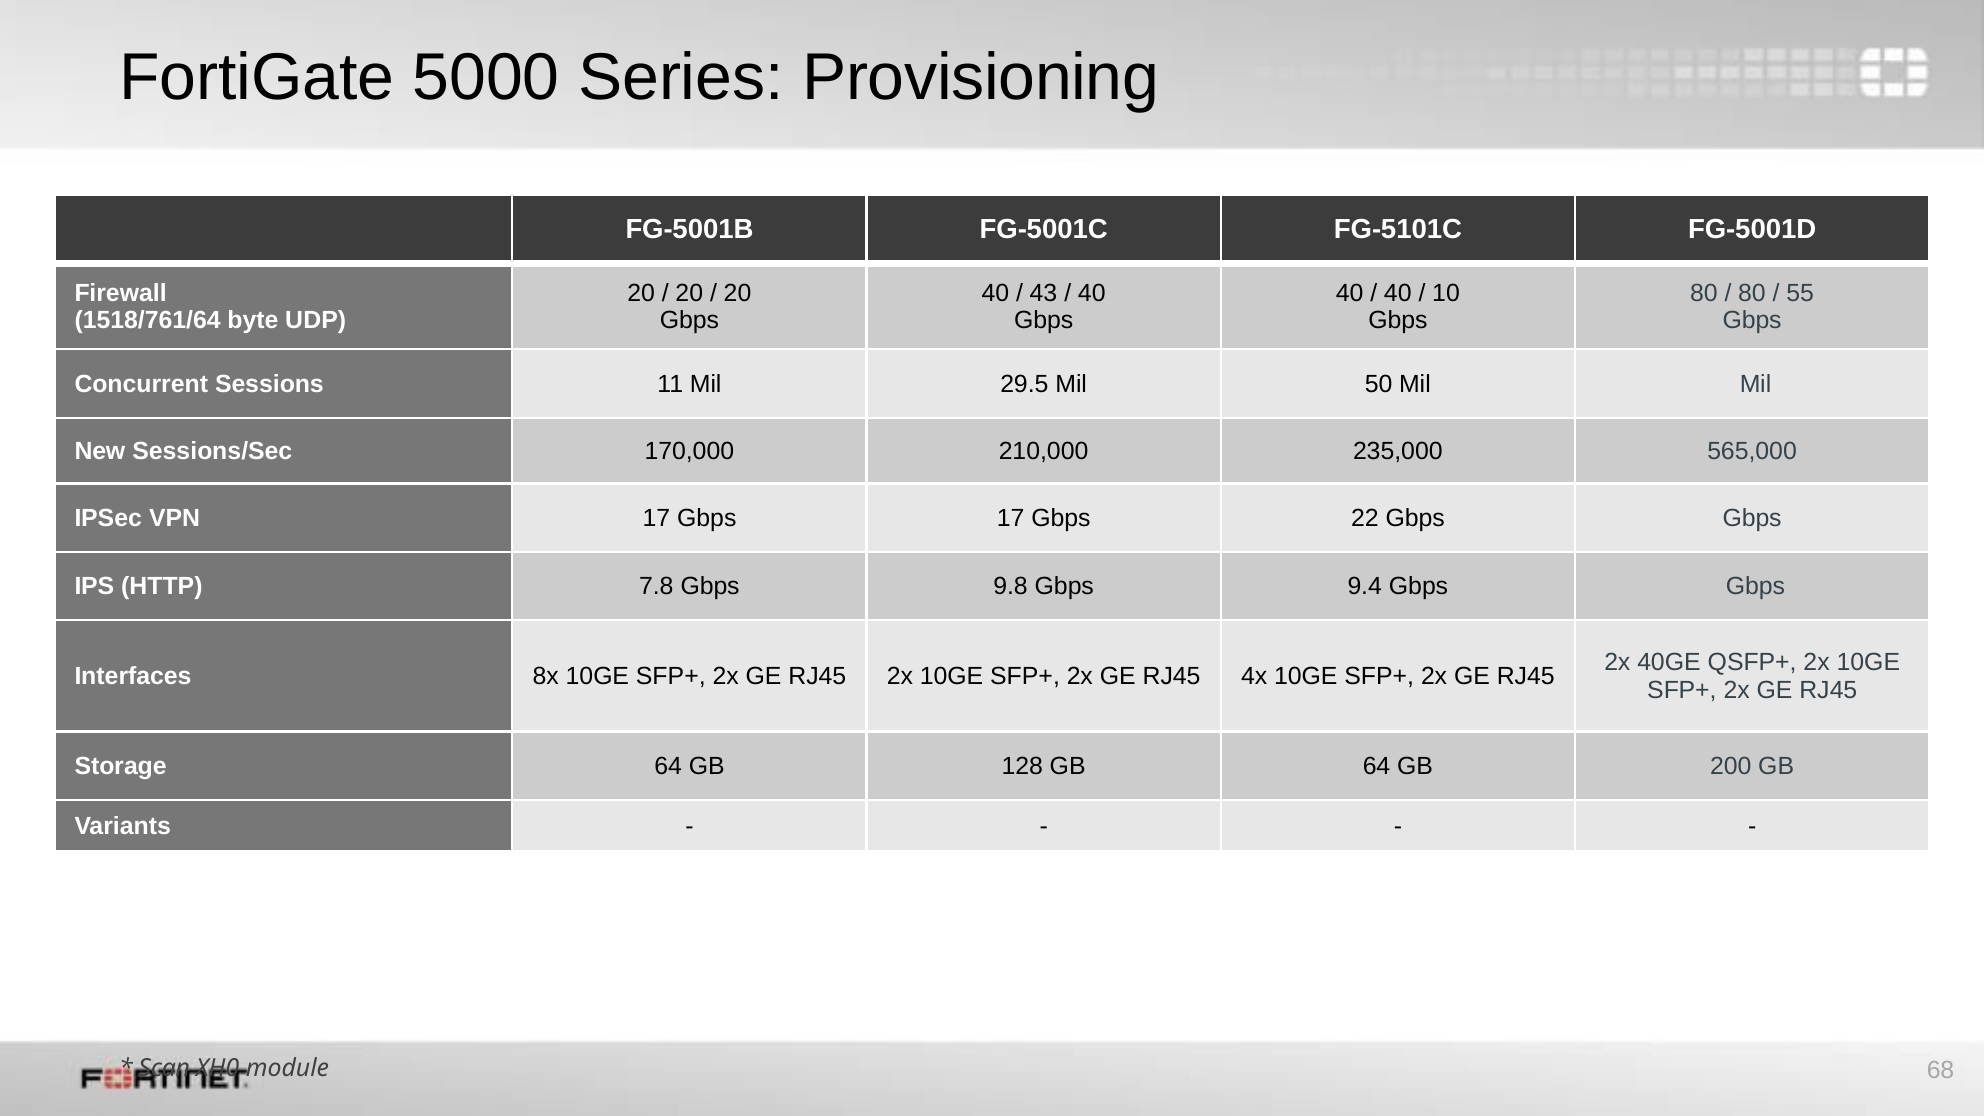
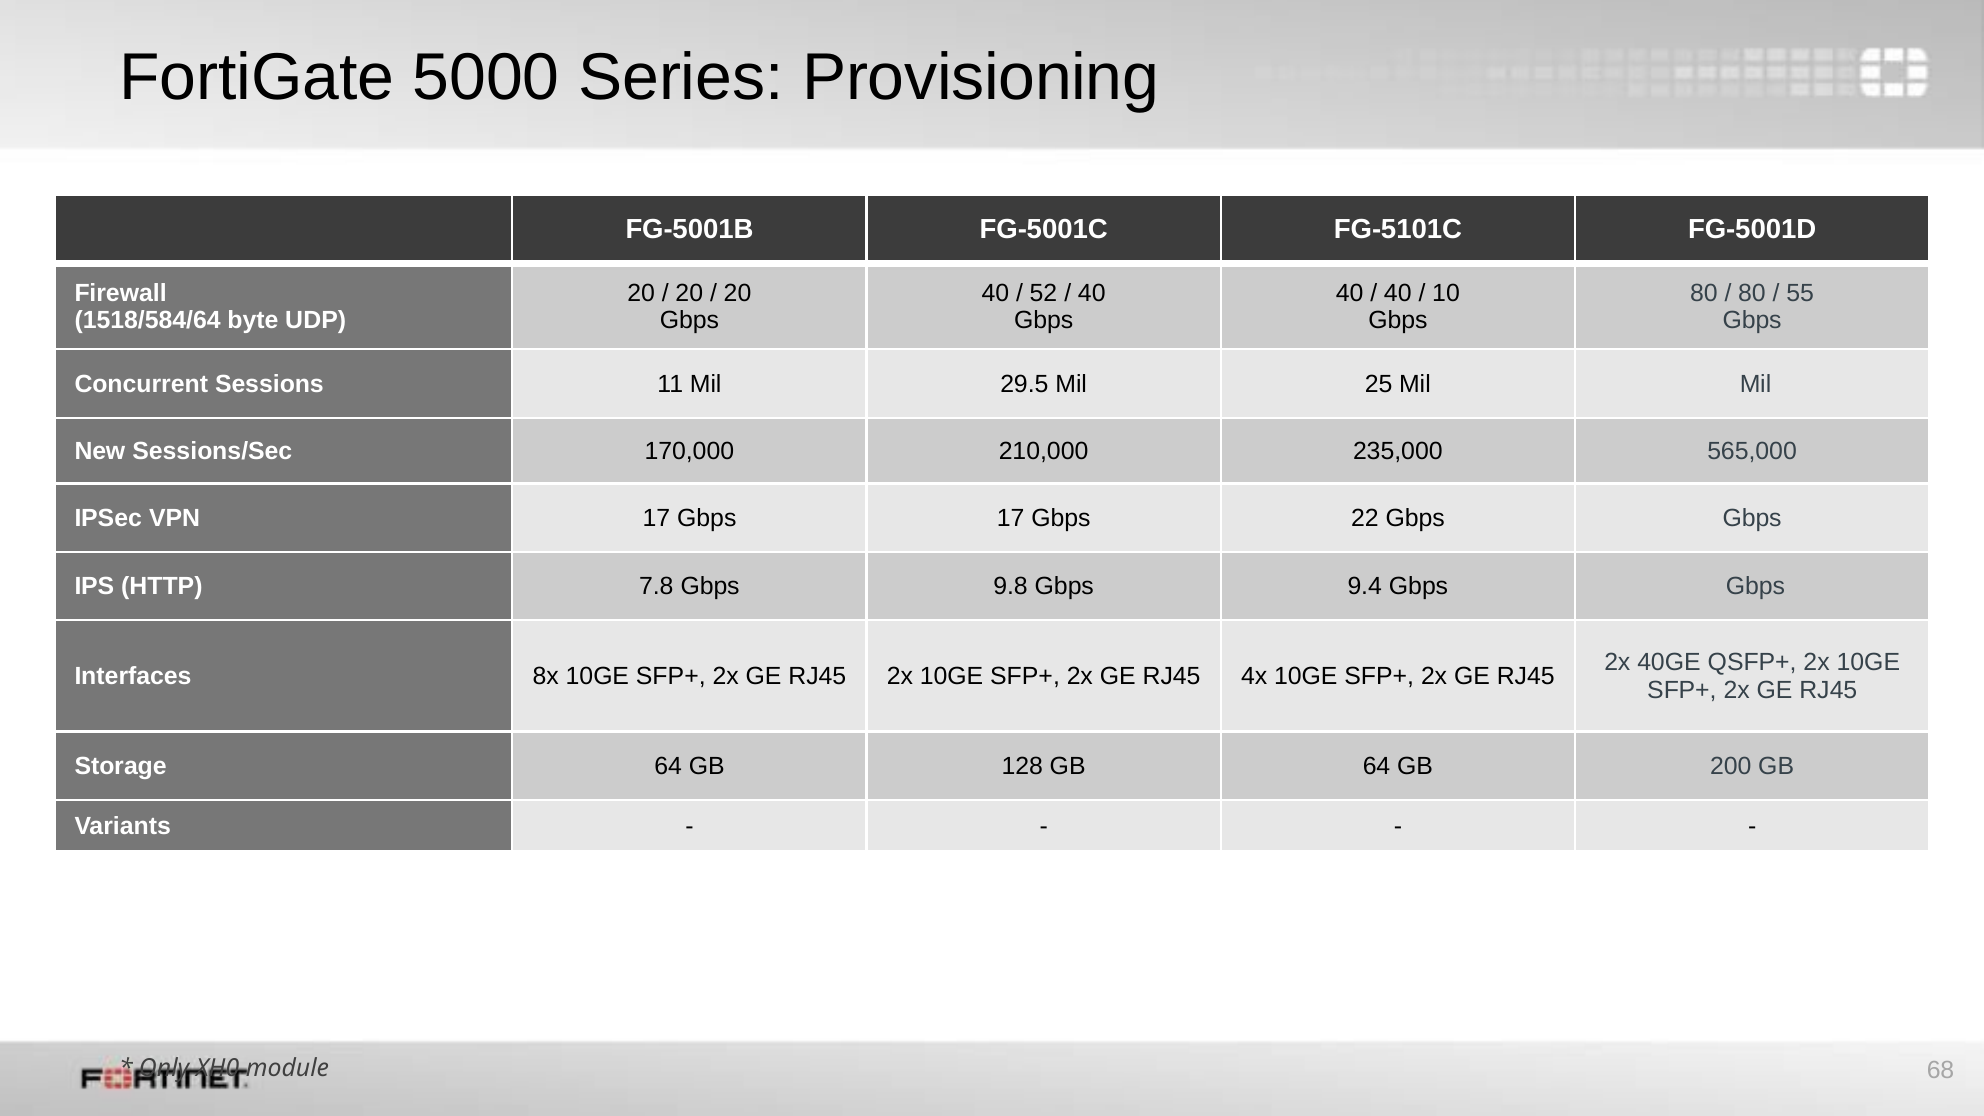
43: 43 -> 52 (1043, 293)
1518/761/64: 1518/761/64 -> 1518/584/64 (148, 321)
50: 50 -> 25 (1379, 384)
Scan: Scan -> Only (164, 1068)
